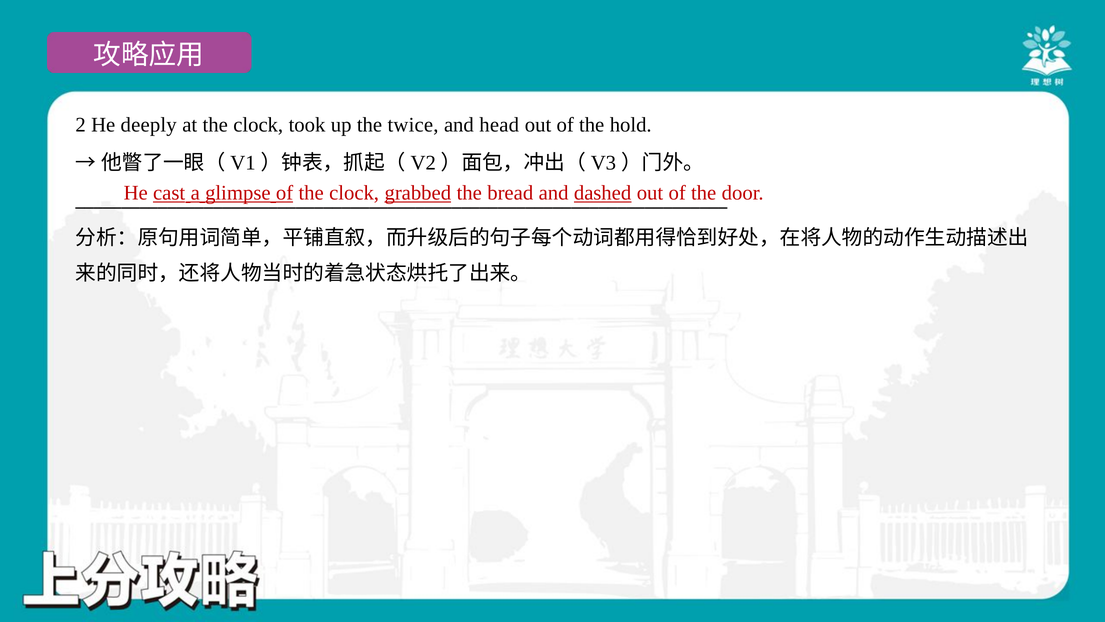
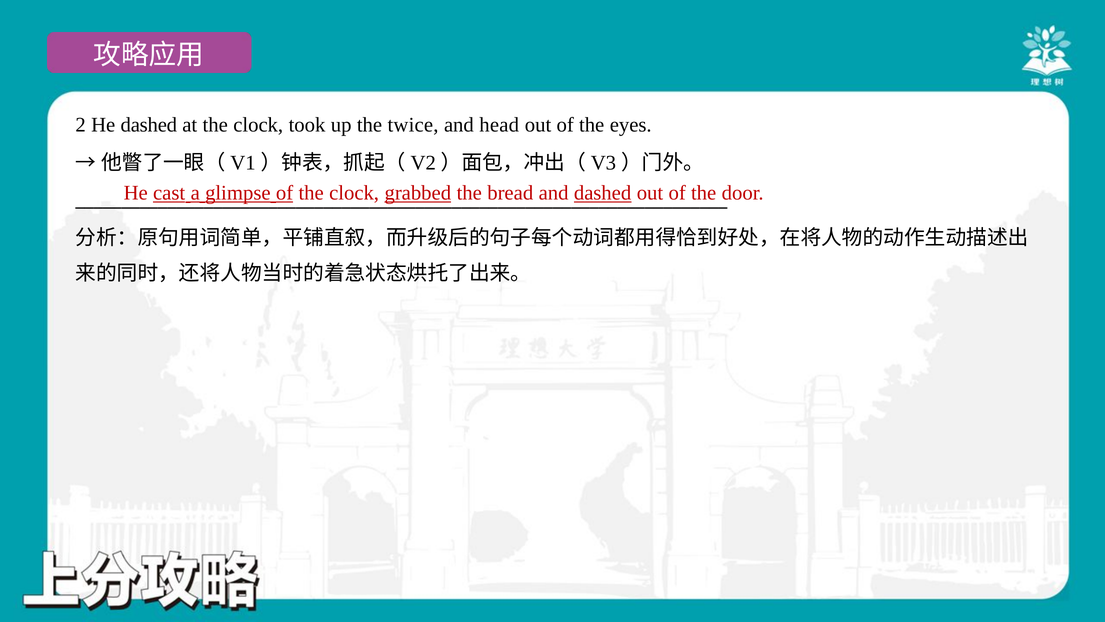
He deeply: deeply -> dashed (149, 125)
hold: hold -> eyes (631, 125)
